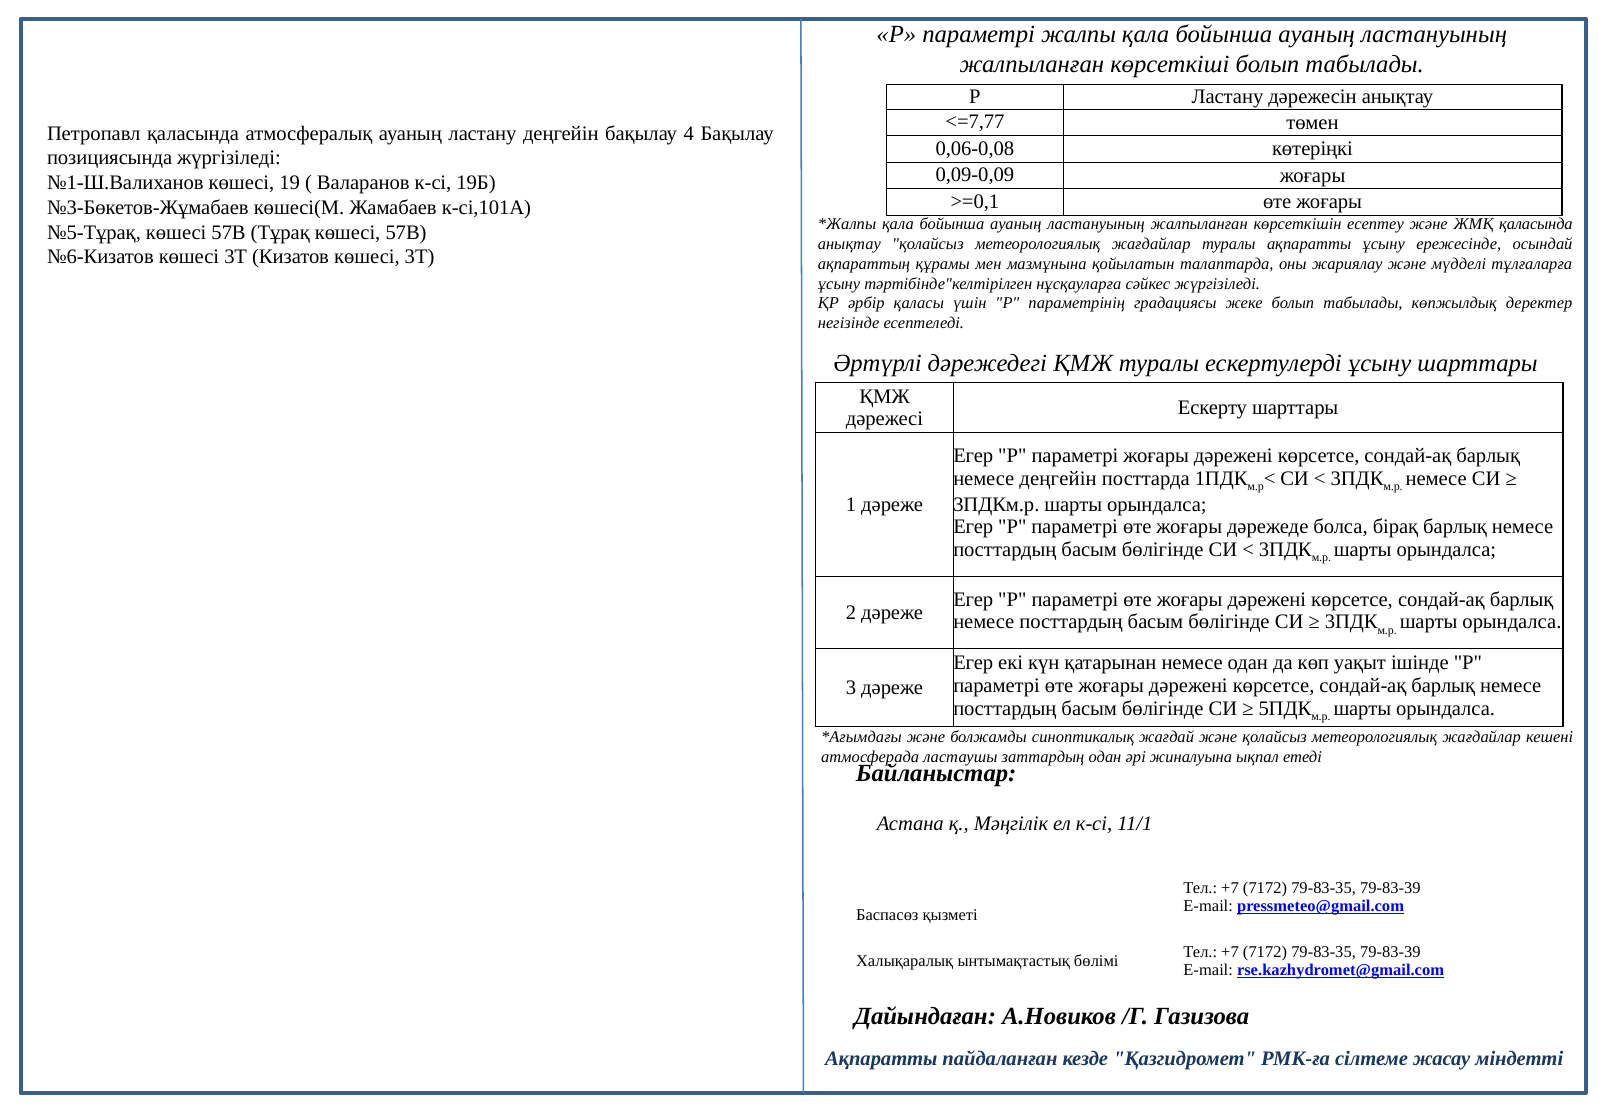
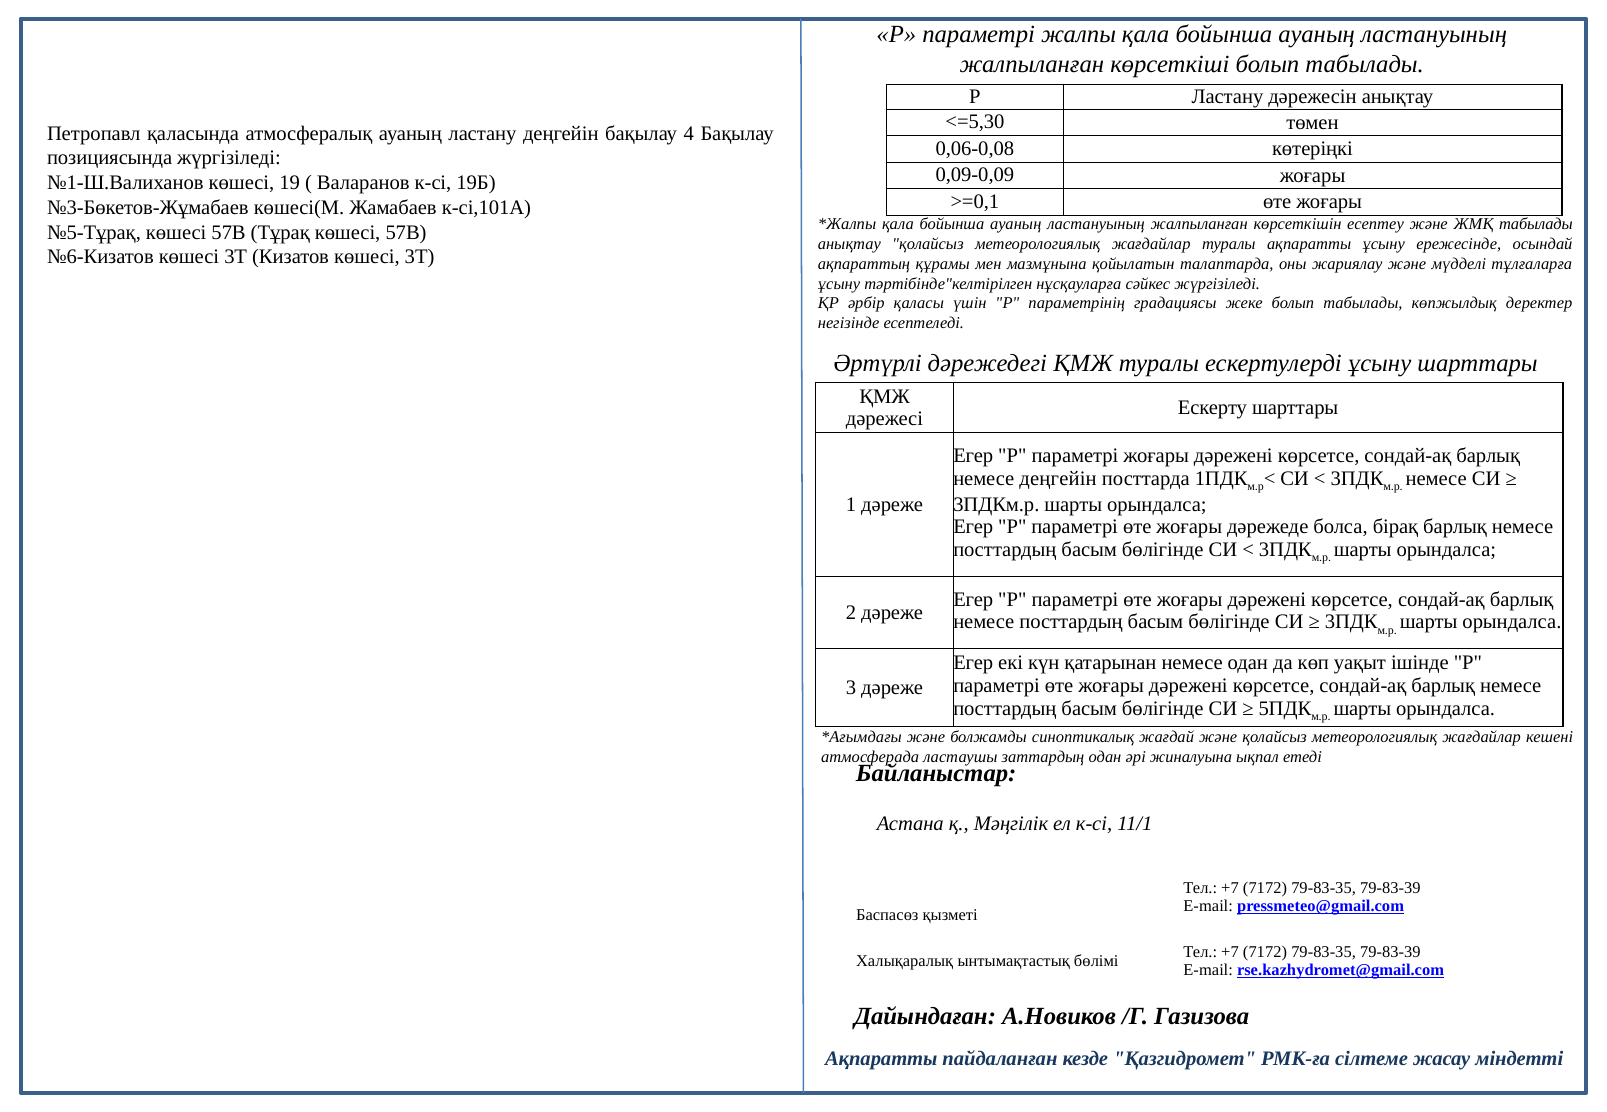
<=7,77: <=7,77 -> <=5,30 (975, 122)
ЖМҚ қаласында: қаласында -> табылады (1536, 224)
